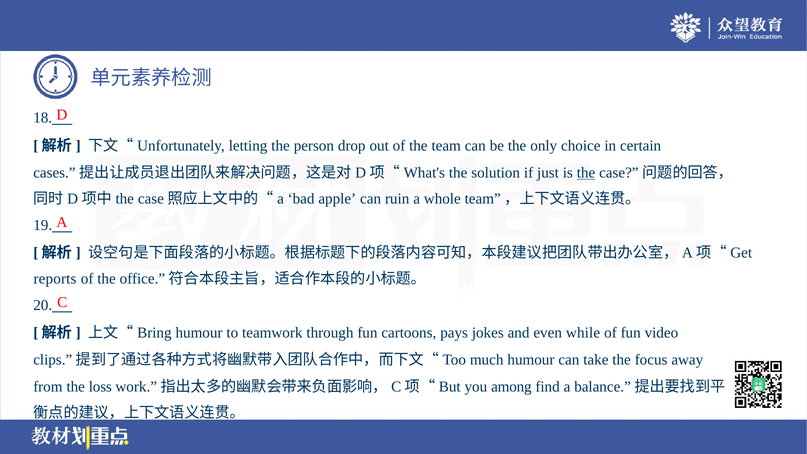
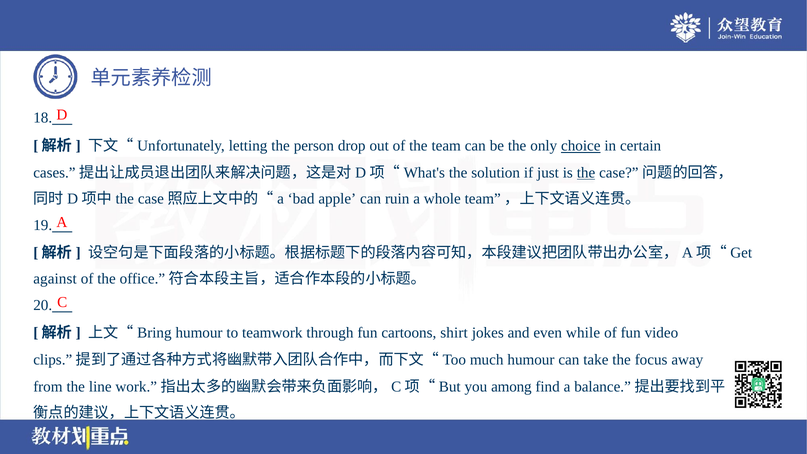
choice underline: none -> present (581, 146)
reports: reports -> against (55, 279)
pays: pays -> shirt (454, 333)
loss: loss -> line (100, 387)
